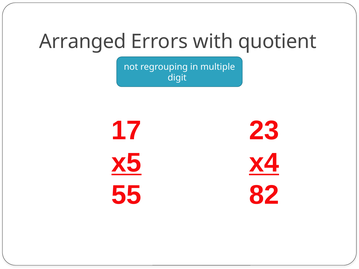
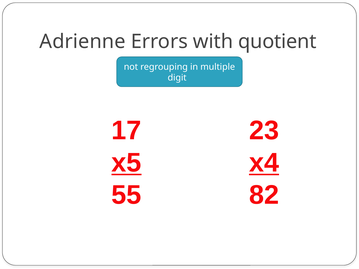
Arranged: Arranged -> Adrienne (83, 41)
